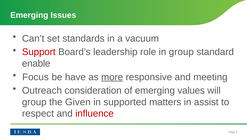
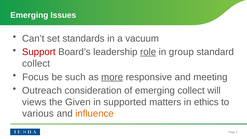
role underline: none -> present (148, 52)
enable: enable -> collect (36, 64)
have: have -> such (75, 77)
emerging values: values -> collect (191, 90)
group: group -> views (34, 102)
assist: assist -> ethics (206, 102)
respect: respect -> various (38, 114)
influence colour: red -> orange (94, 114)
